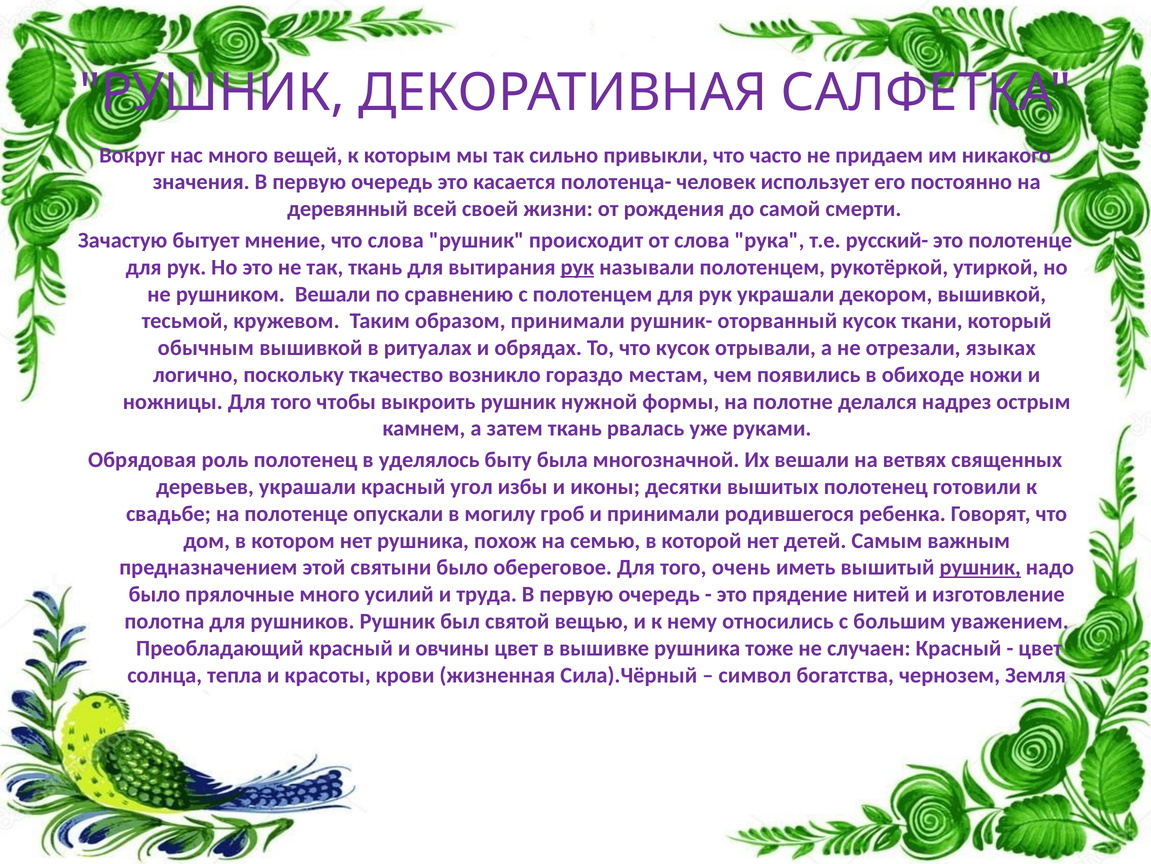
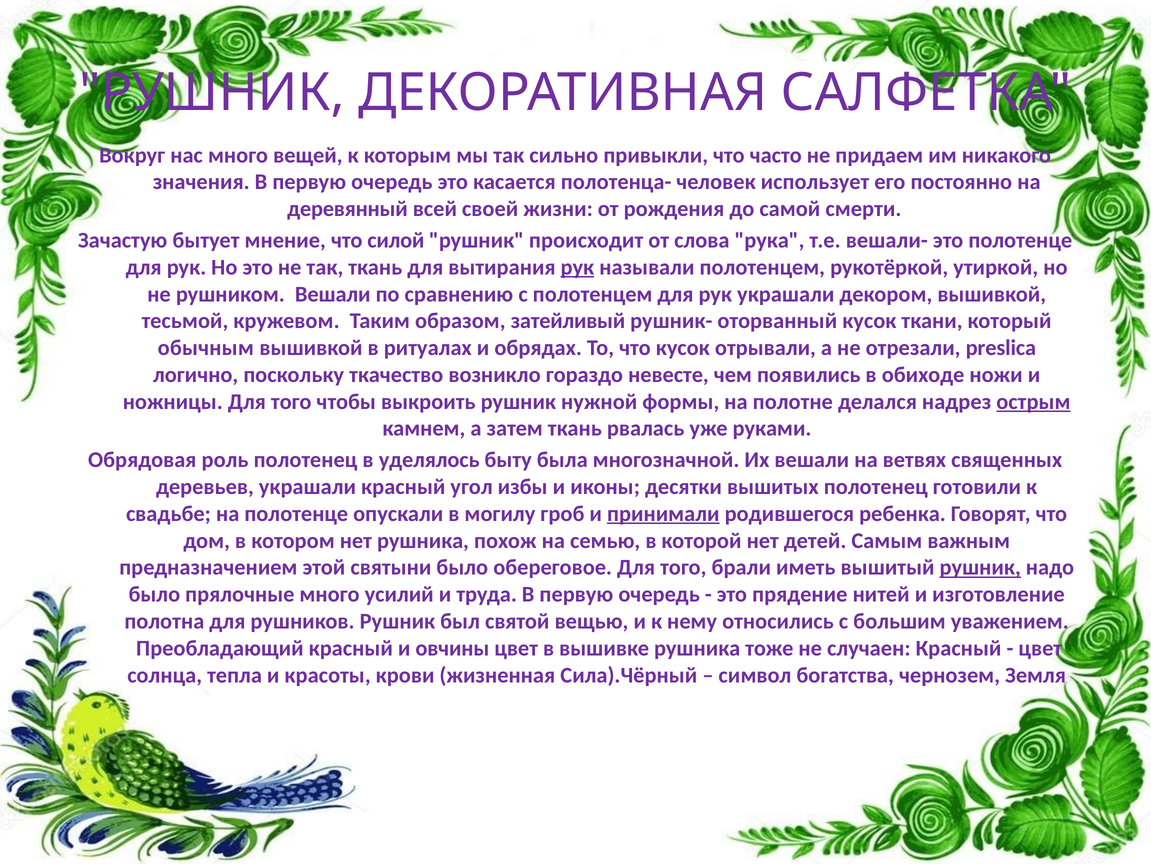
что слова: слова -> силой (396, 240)
русский-: русский- -> вешали- (887, 240)
образом принимали: принимали -> затейливый (568, 321)
языках: языках -> preslica (1001, 348)
местам: местам -> невесте (668, 374)
острым underline: none -> present (1033, 401)
принимали underline: none -> present (663, 513)
очень: очень -> брали (741, 567)
